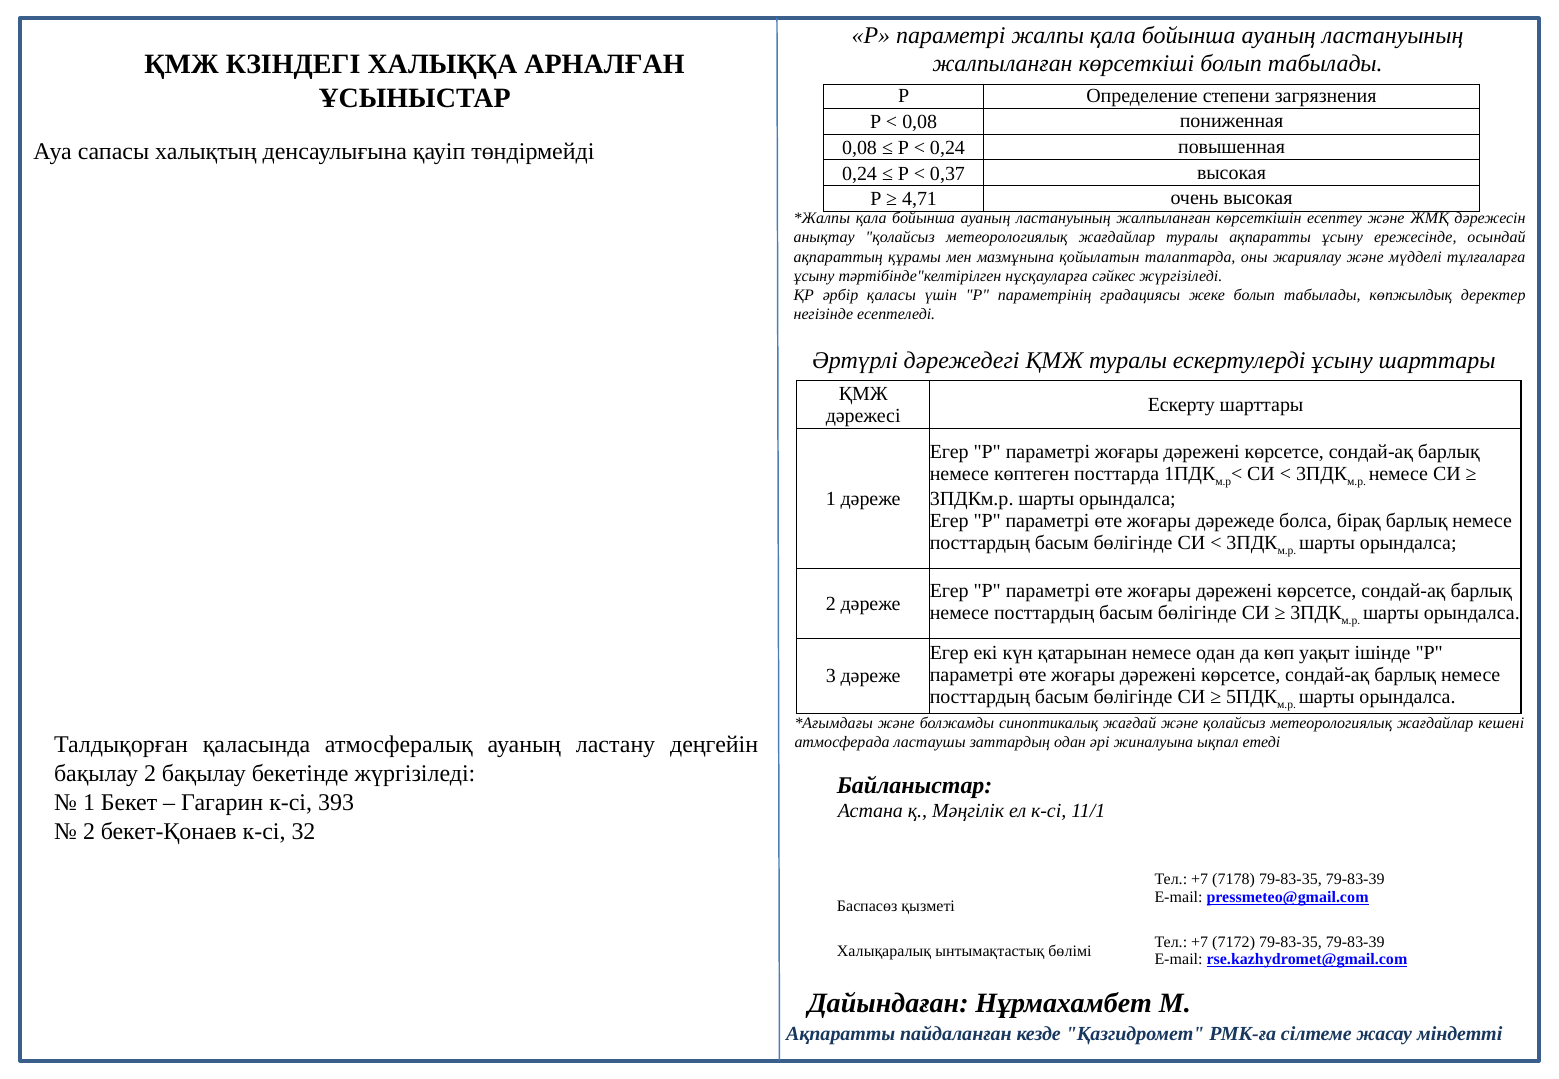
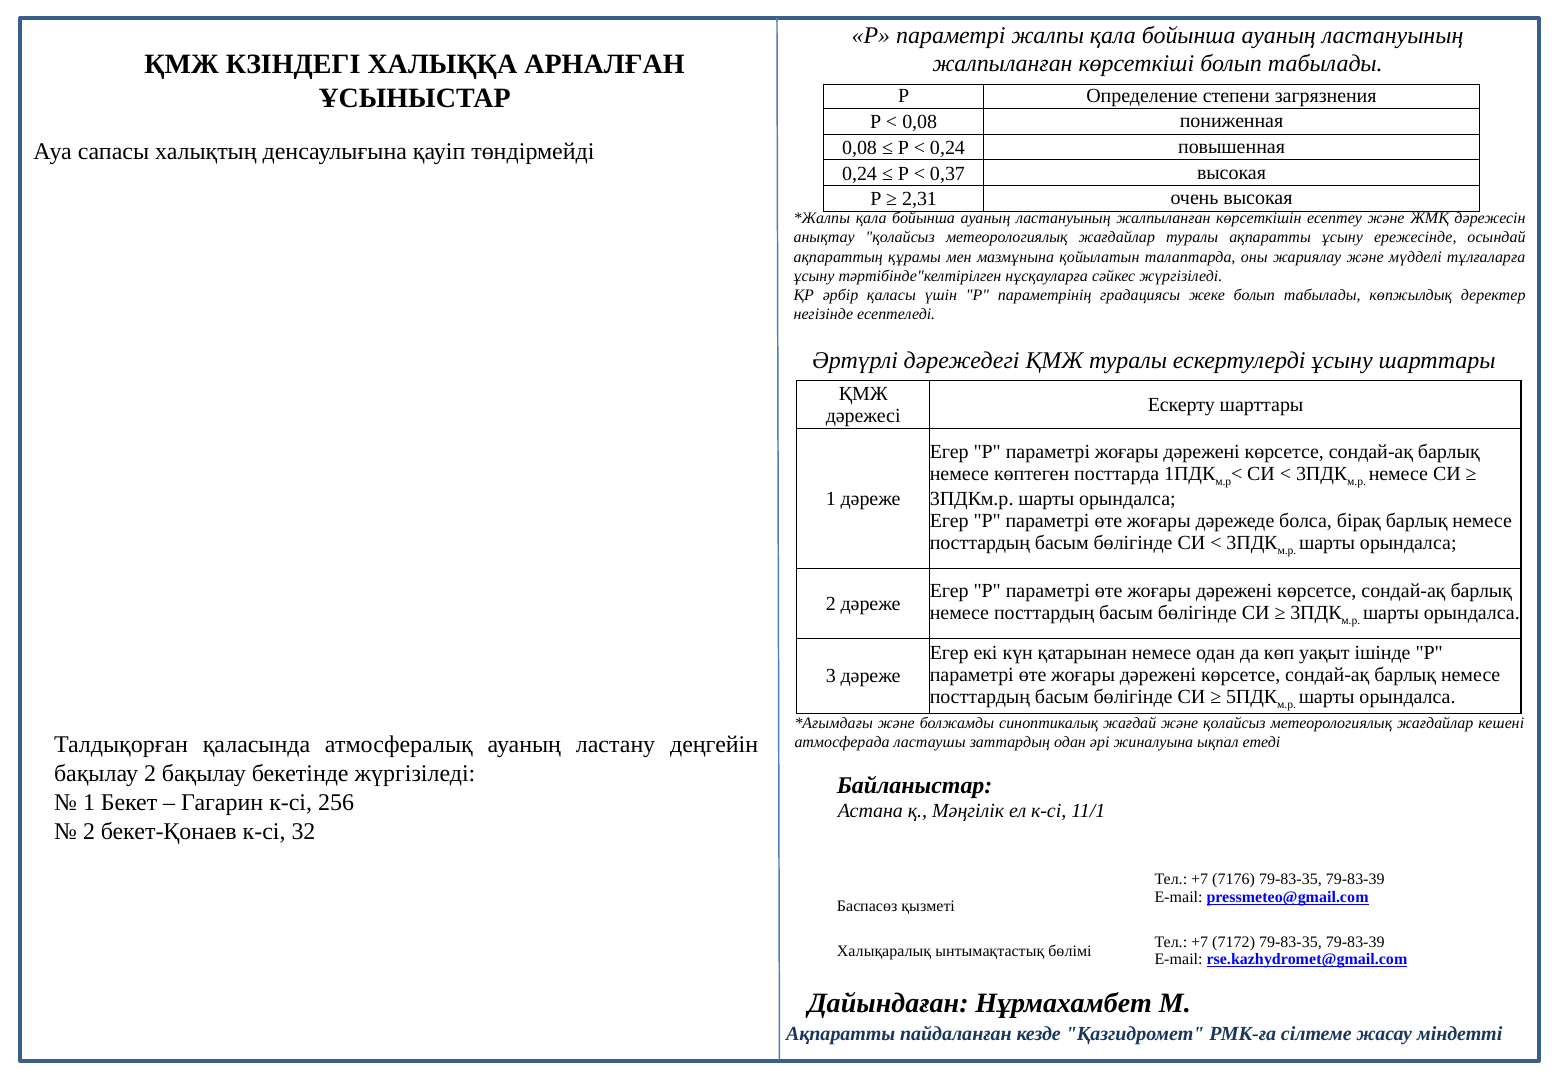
4,71: 4,71 -> 2,31 (920, 199)
393: 393 -> 256 (336, 803)
7178: 7178 -> 7176 (1234, 880)
